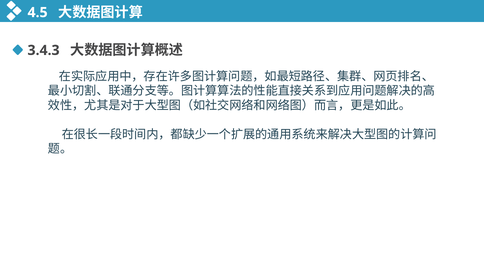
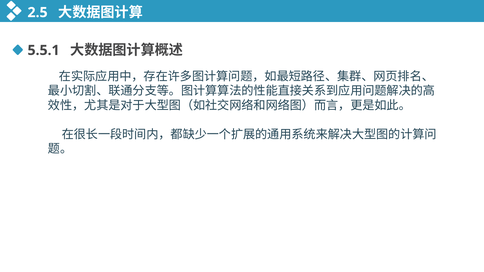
4.5: 4.5 -> 2.5 (38, 12)
3.4.3: 3.4.3 -> 5.5.1 (44, 50)
